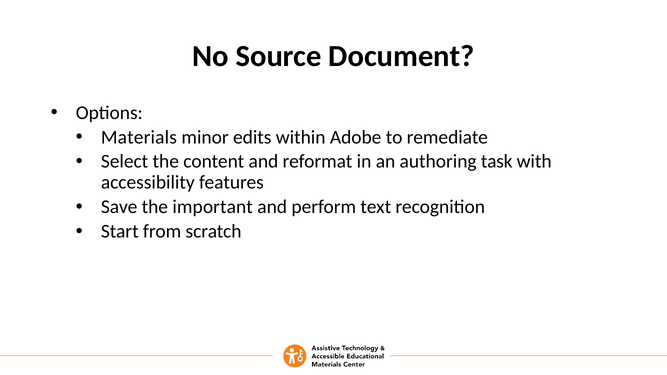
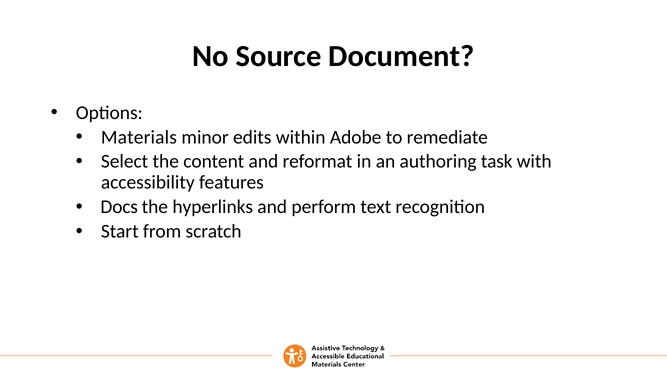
Save: Save -> Docs (119, 207)
important: important -> hyperlinks (213, 207)
